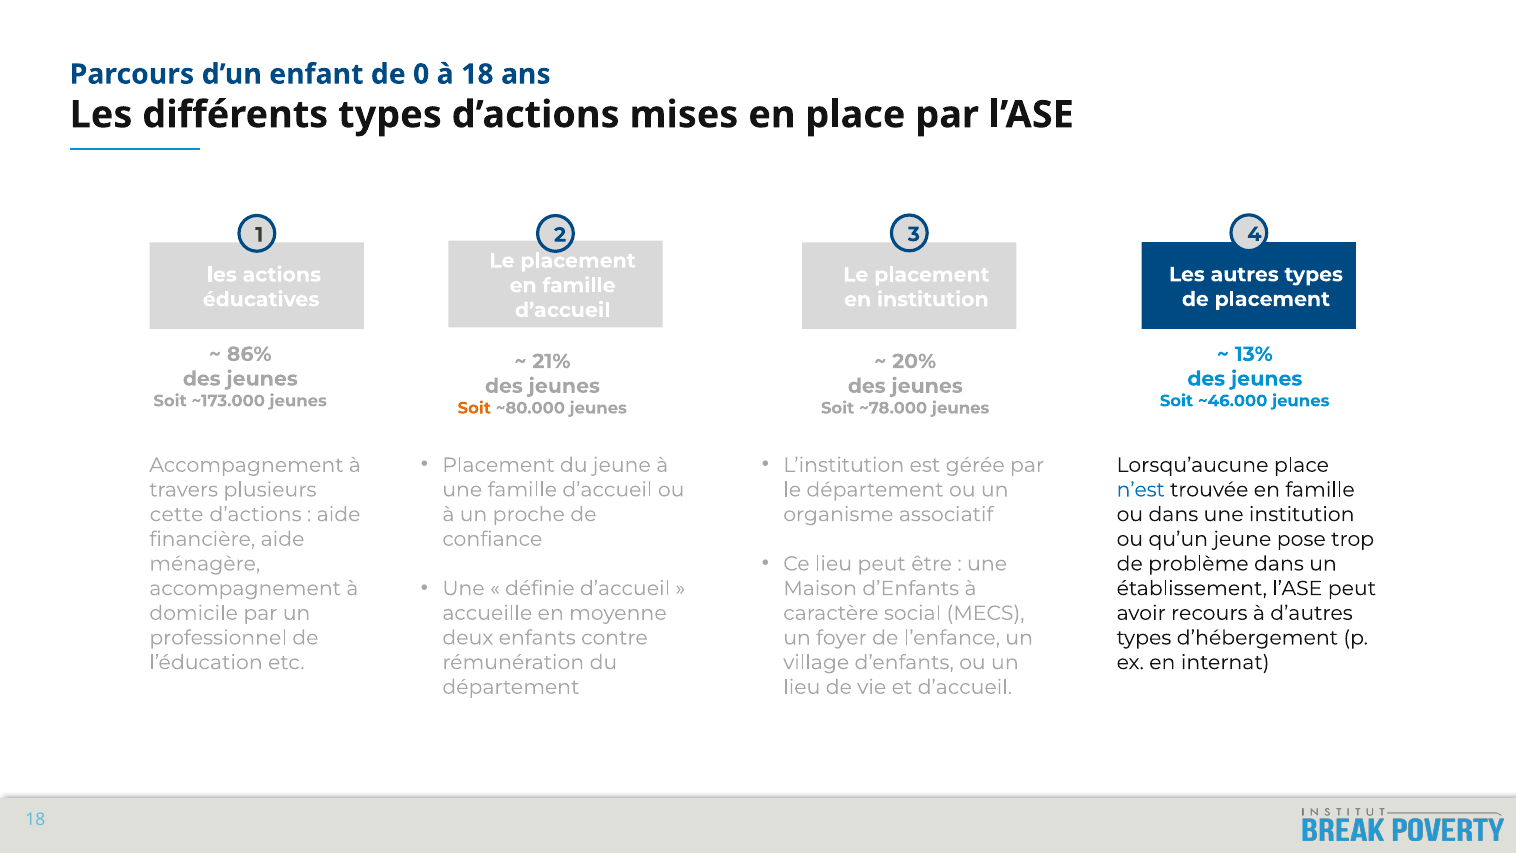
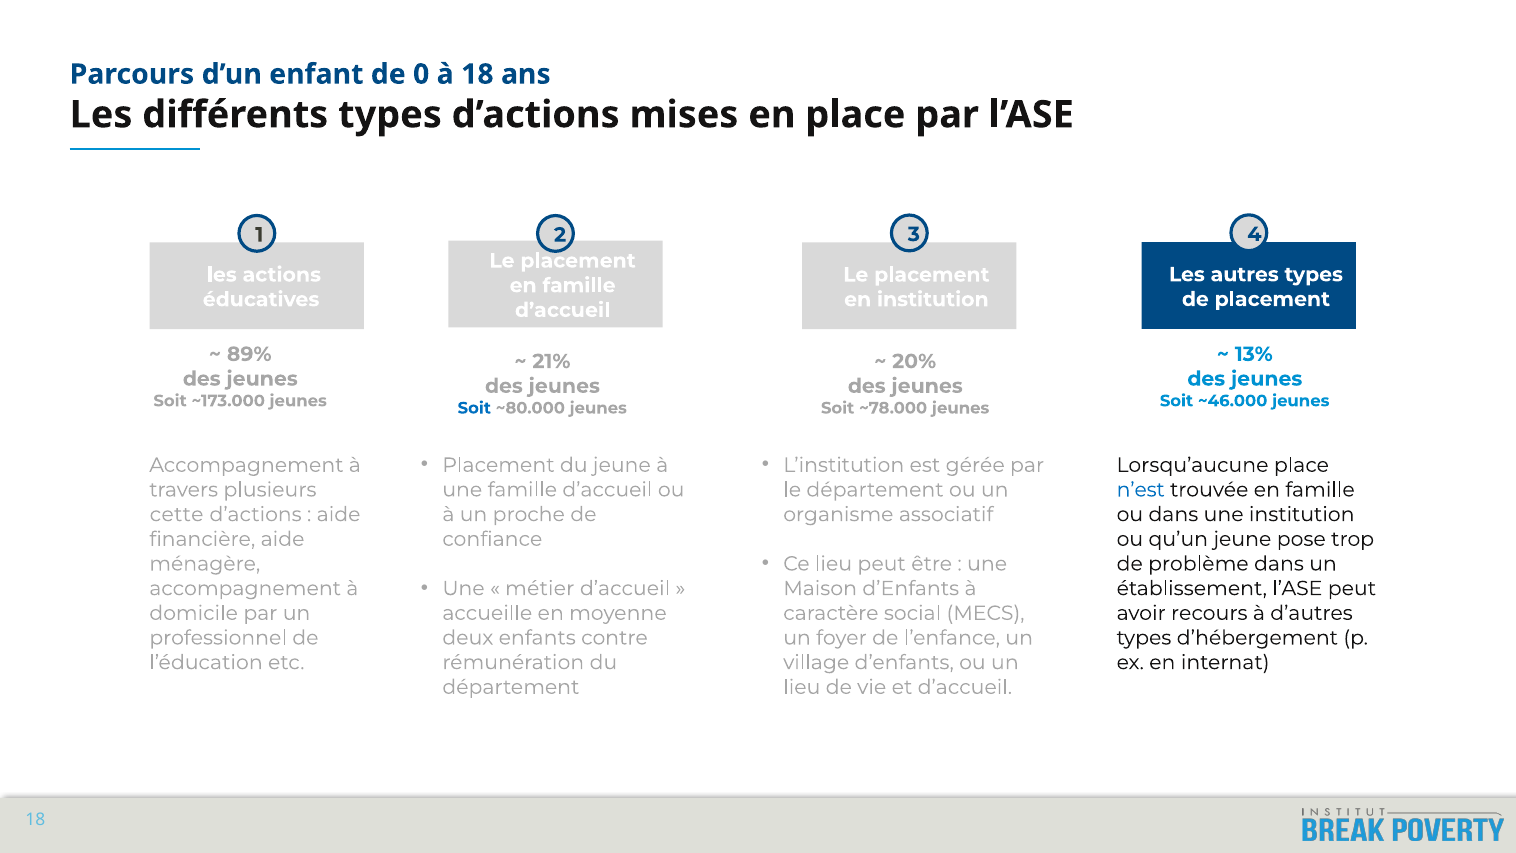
86%: 86% -> 89% (249, 354)
Soit colour: orange -> blue (474, 408)
définie: définie -> métier (540, 588)
